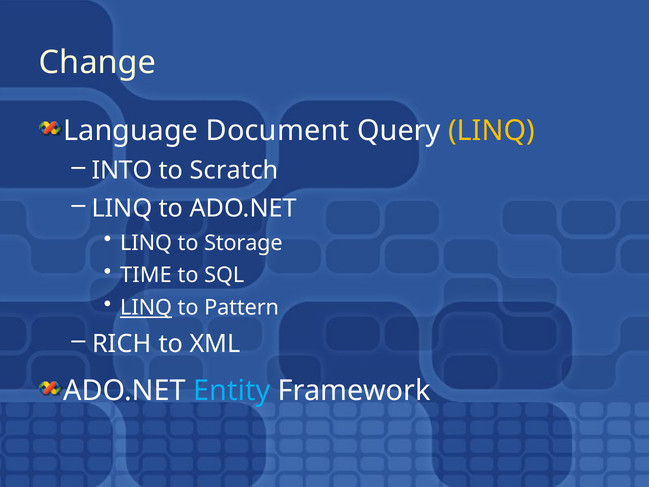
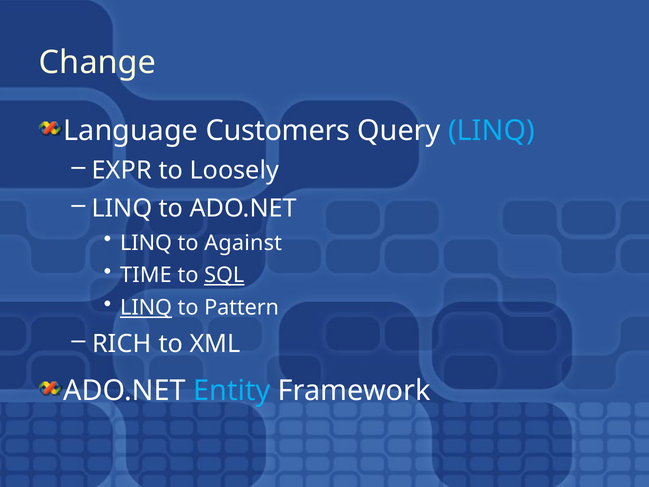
Document: Document -> Customers (278, 131)
LINQ colour: yellow -> light blue (491, 131)
INTO: INTO -> EXPR (122, 171)
Scratch: Scratch -> Loosely (234, 171)
Storage: Storage -> Against (243, 243)
SQL underline: none -> present (224, 275)
